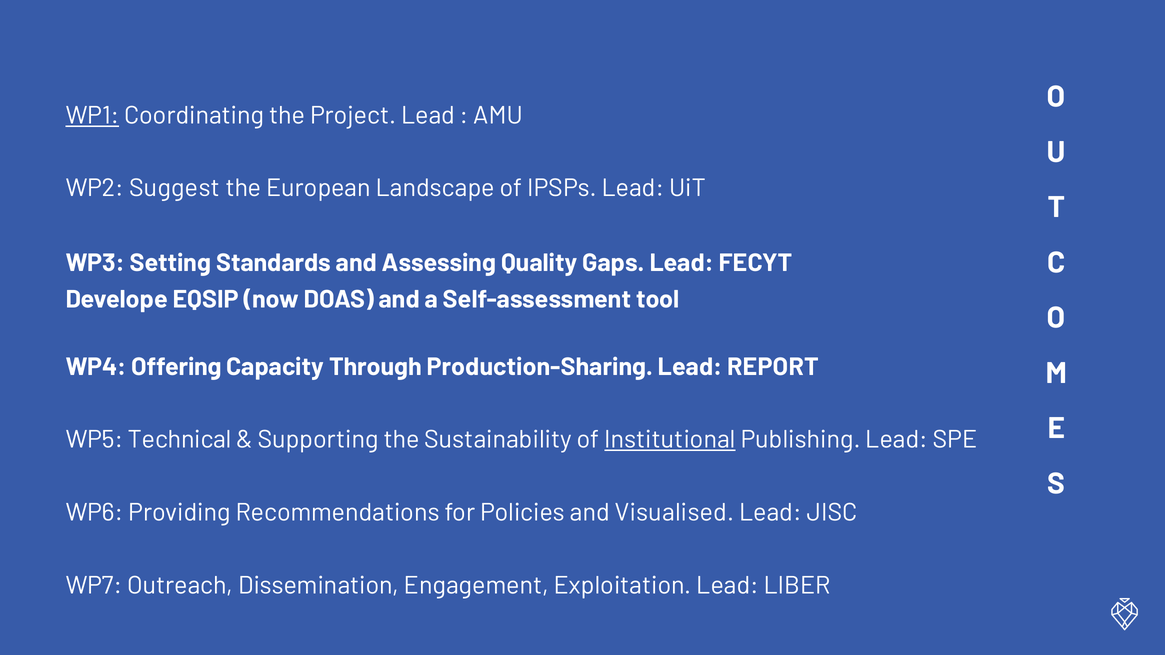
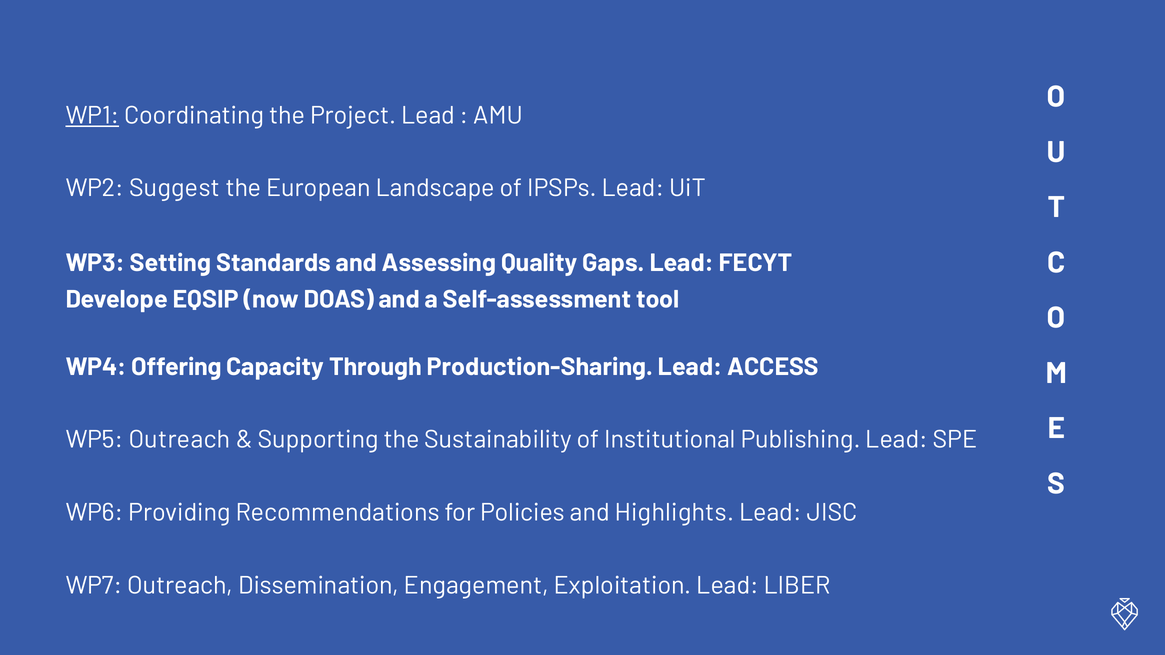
REPORT: REPORT -> ACCESS (773, 367)
WP5 Technical: Technical -> Outreach (180, 440)
Institutional underline: present -> none (670, 440)
Visualised: Visualised -> Highlights (674, 513)
